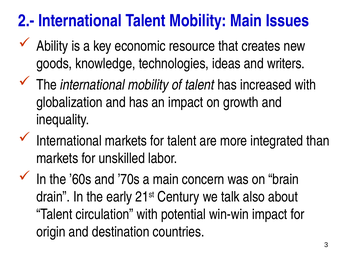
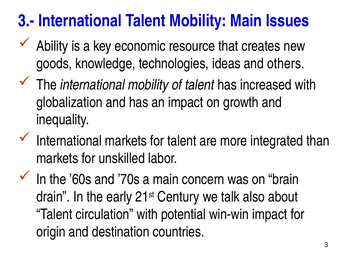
2.-: 2.- -> 3.- (26, 21)
writers: writers -> others (286, 64)
